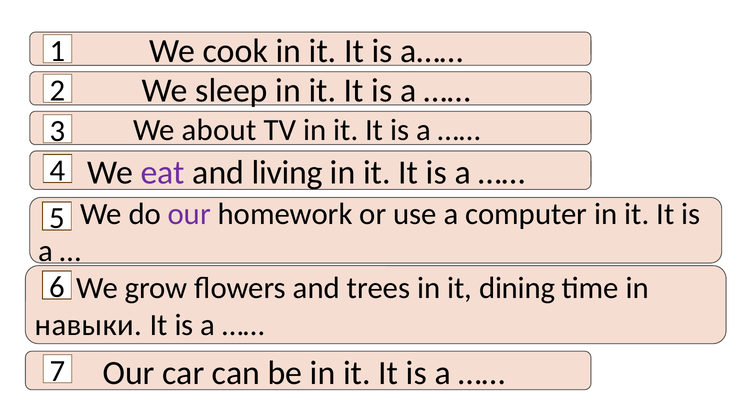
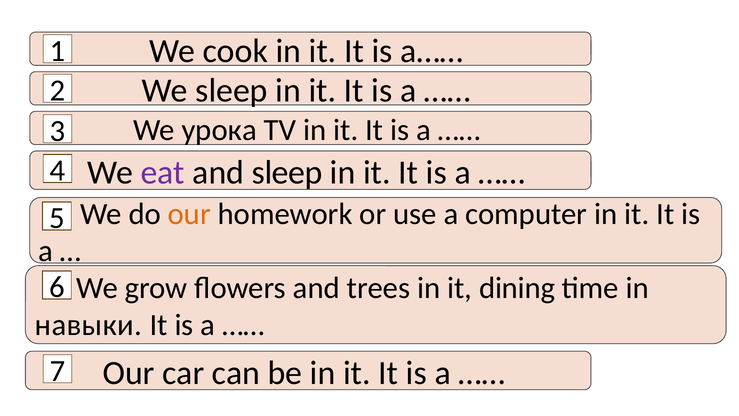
about: about -> урока (219, 130)
and living: living -> sleep (287, 172)
our colour: purple -> orange (189, 214)
